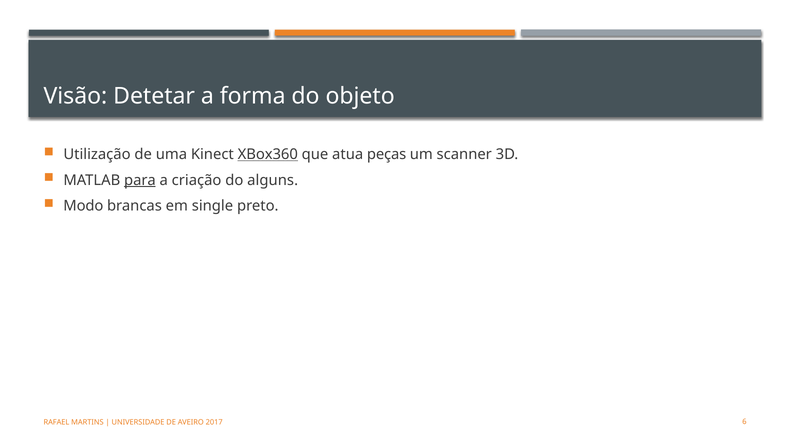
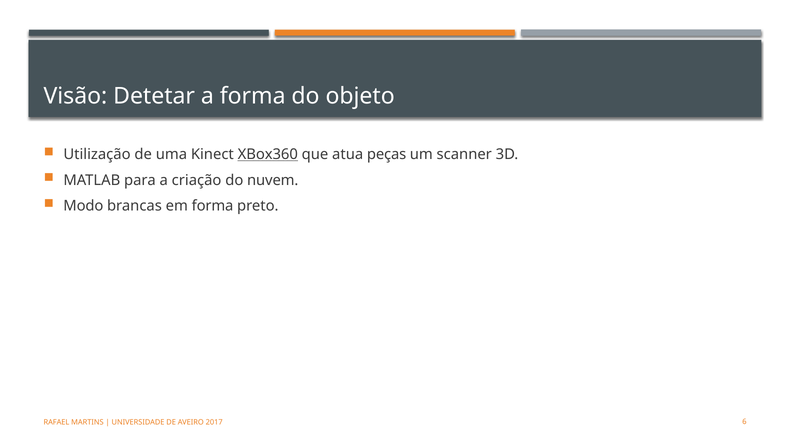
para underline: present -> none (140, 180)
alguns: alguns -> nuvem (273, 180)
em single: single -> forma (213, 206)
